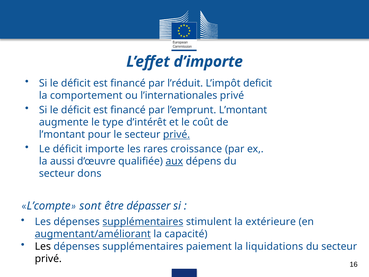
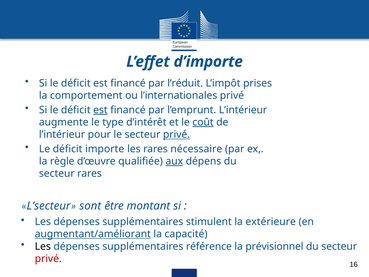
deficit: deficit -> prises (258, 83)
est underline: none -> present (100, 110)
l’emprunt L’montant: L’montant -> L’intérieur (243, 110)
coût underline: none -> present (203, 122)
l’montant: l’montant -> l’intérieur (62, 134)
croissance: croissance -> nécessaire (196, 149)
aussi: aussi -> règle (62, 161)
secteur dons: dons -> rares (89, 173)
L’compte: L’compte -> L’secteur (49, 206)
dépasser: dépasser -> montant (148, 206)
supplémentaires underline: present -> none (143, 222)
paiement: paiement -> référence (209, 246)
liquidations: liquidations -> prévisionnel (274, 246)
privé colour: black -> red (48, 258)
